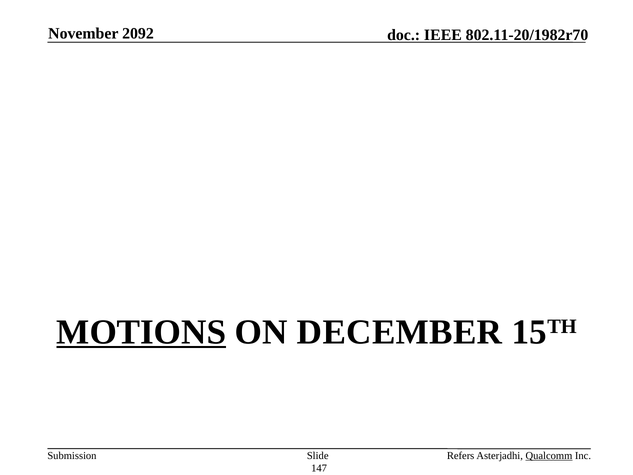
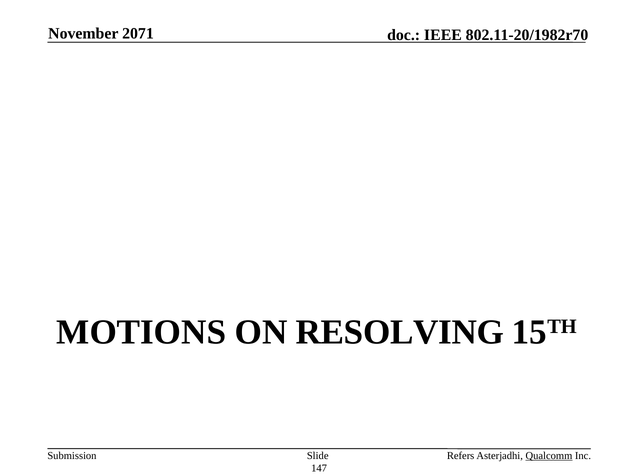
2092: 2092 -> 2071 (138, 34)
MOTIONS underline: present -> none (141, 332)
DECEMBER: DECEMBER -> RESOLVING (400, 332)
